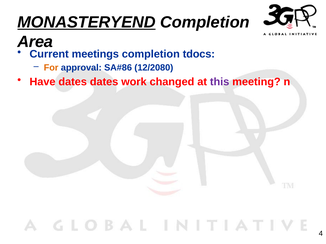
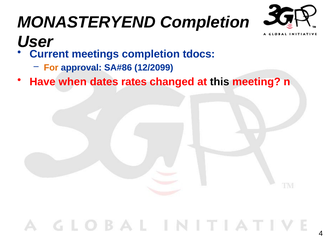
MONASTERYEND underline: present -> none (87, 22)
Area: Area -> User (35, 42)
12/2080: 12/2080 -> 12/2099 (154, 68)
Have dates: dates -> when (73, 82)
work: work -> rates (134, 82)
this colour: purple -> black (220, 82)
